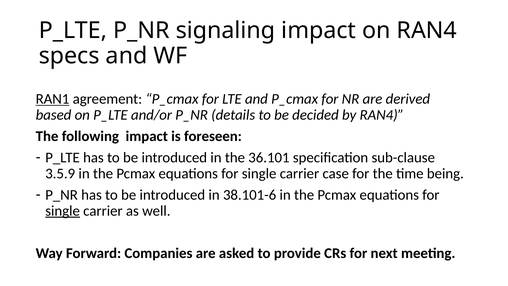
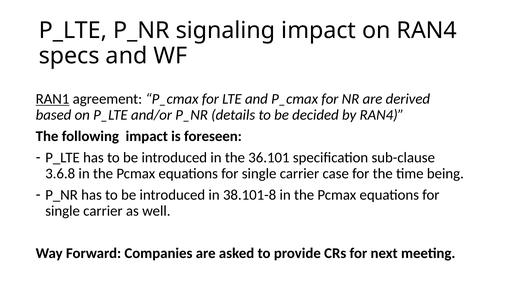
3.5.9: 3.5.9 -> 3.6.8 (60, 173)
38.101-6: 38.101-6 -> 38.101-8 (250, 195)
single underline: present -> none (63, 211)
